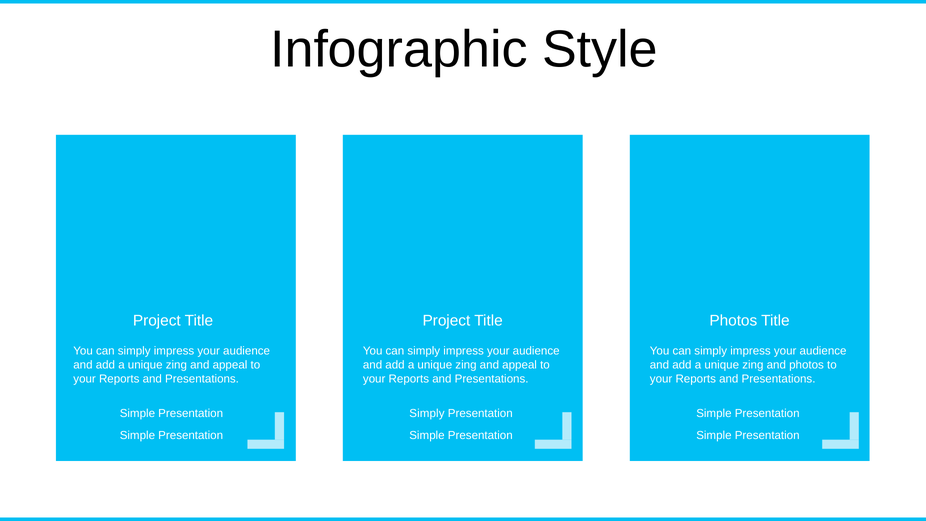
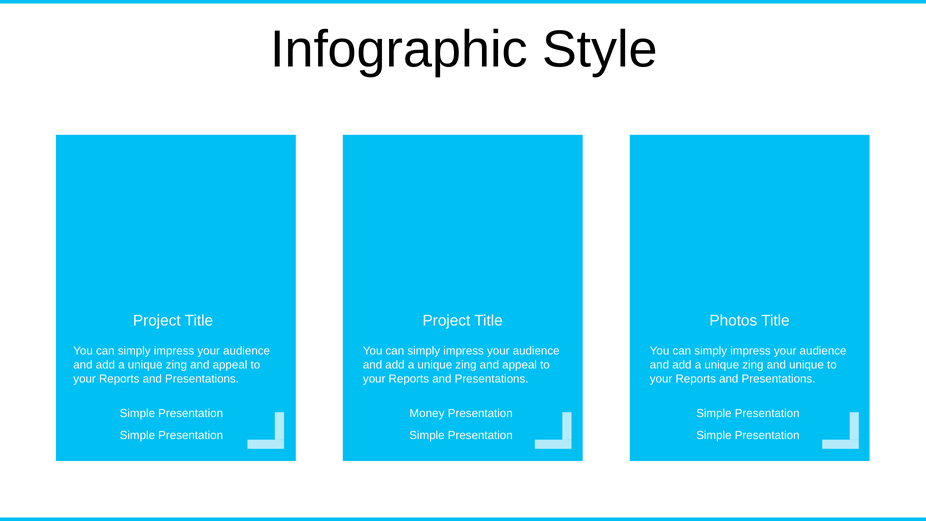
and photos: photos -> unique (806, 365)
Simply: Simply -> Money (427, 413)
